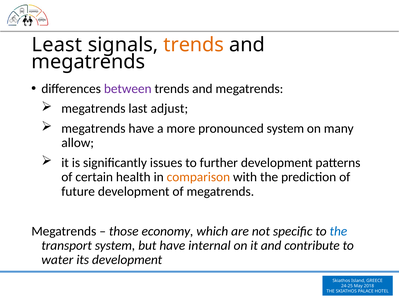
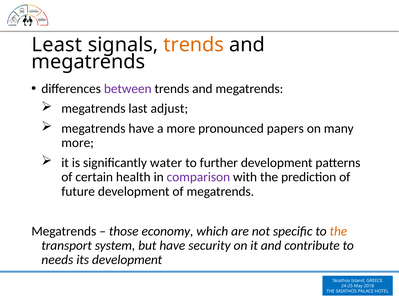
pronounced system: system -> papers (285, 129)
allow: allow -> more (78, 143)
issues: issues -> water (166, 163)
comparison colour: orange -> purple (198, 177)
the colour: blue -> orange (338, 231)
internal: internal -> security (209, 246)
water: water -> needs (57, 260)
